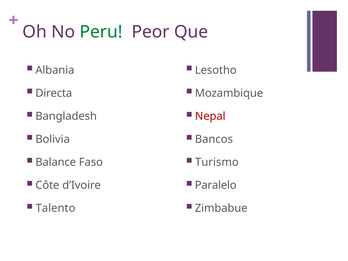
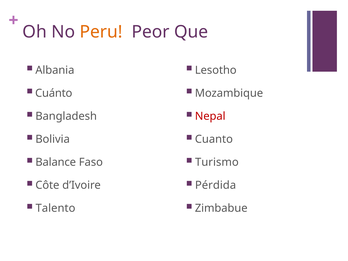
Peru colour: green -> orange (101, 32)
Directa: Directa -> Cuánto (54, 93)
Bancos: Bancos -> Cuanto (214, 139)
Paralelo: Paralelo -> Pérdida (216, 185)
